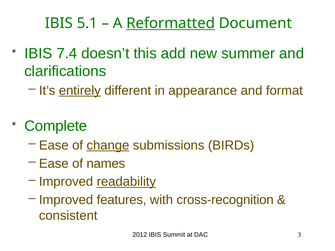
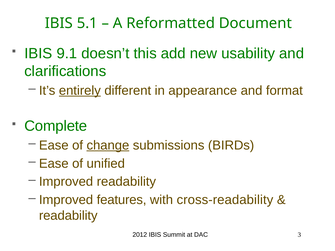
Reformatted underline: present -> none (171, 23)
7.4: 7.4 -> 9.1 (67, 54)
summer: summer -> usability (248, 54)
names: names -> unified (106, 164)
readability underline: present -> none (126, 182)
cross-recognition: cross-recognition -> cross-readability (225, 200)
consistent: consistent -> readability (68, 216)
